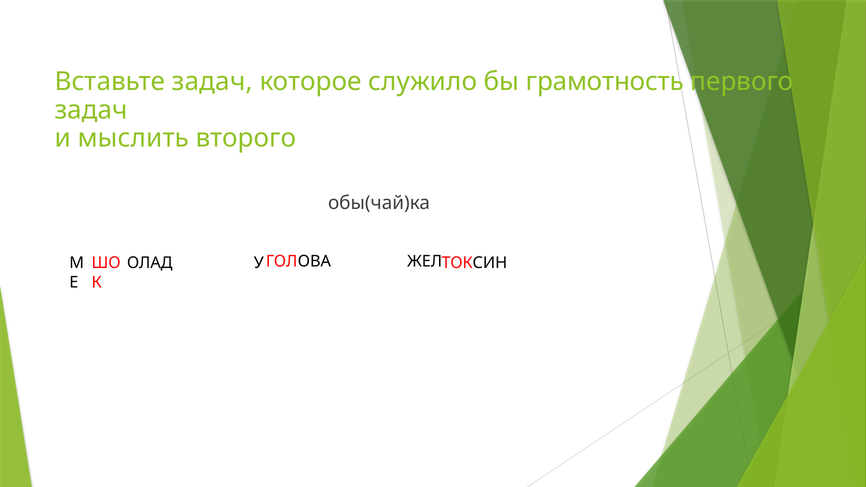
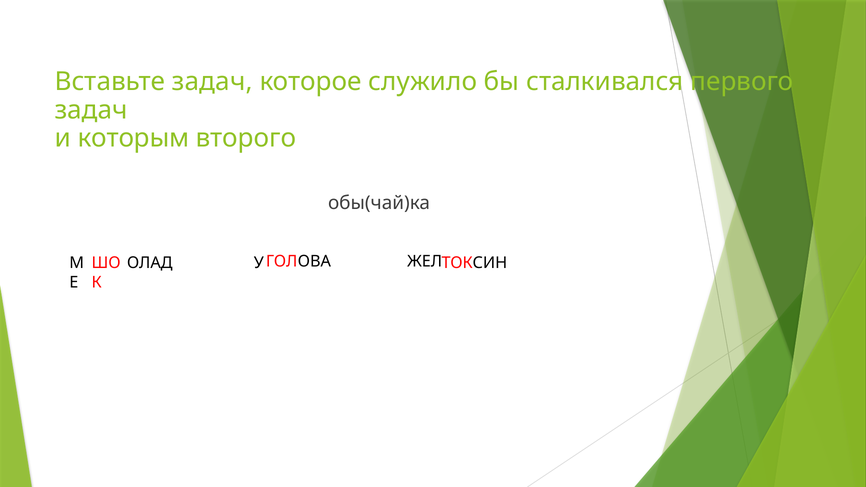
грамотность: грамотность -> сталкивался (605, 82)
мыслить: мыслить -> которым (134, 138)
